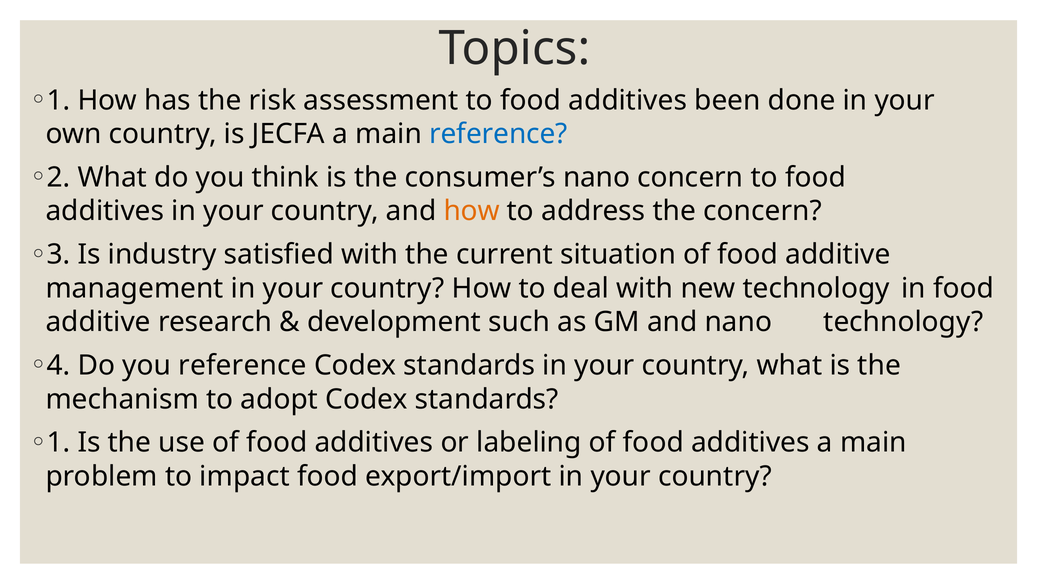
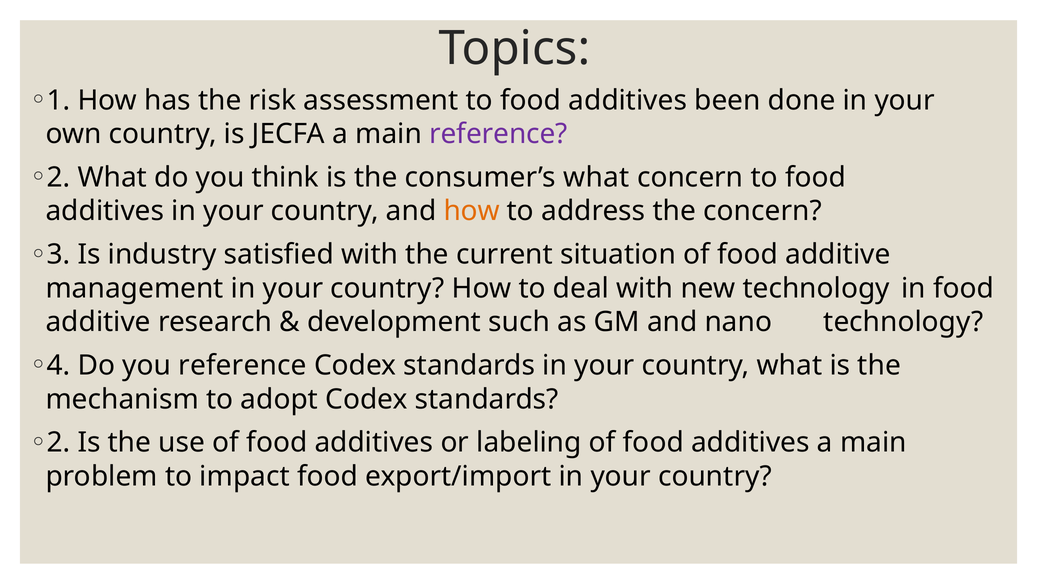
reference colour: blue -> purple (498, 134)
consumer’s nano: nano -> what (596, 177)
1: 1 -> 2 (59, 442)
